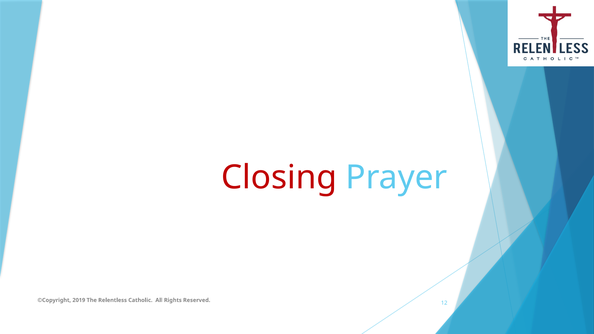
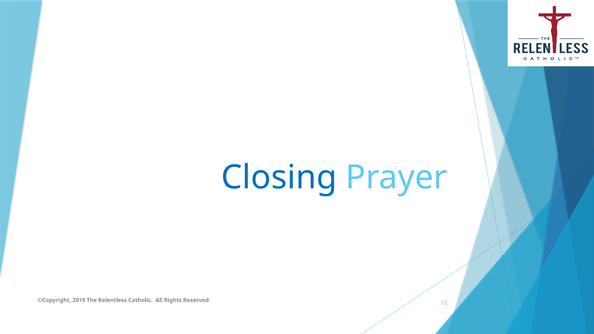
Closing colour: red -> blue (279, 177)
